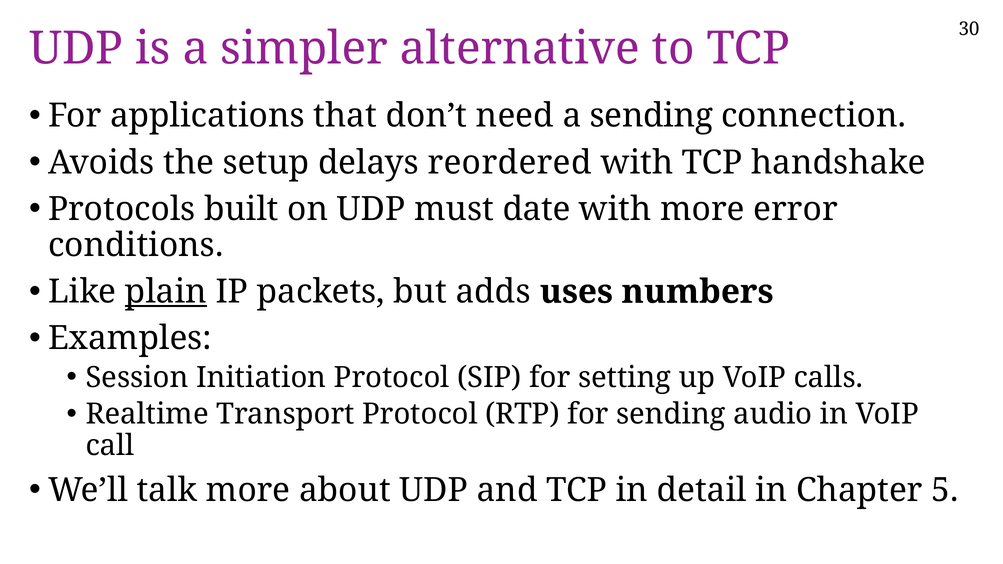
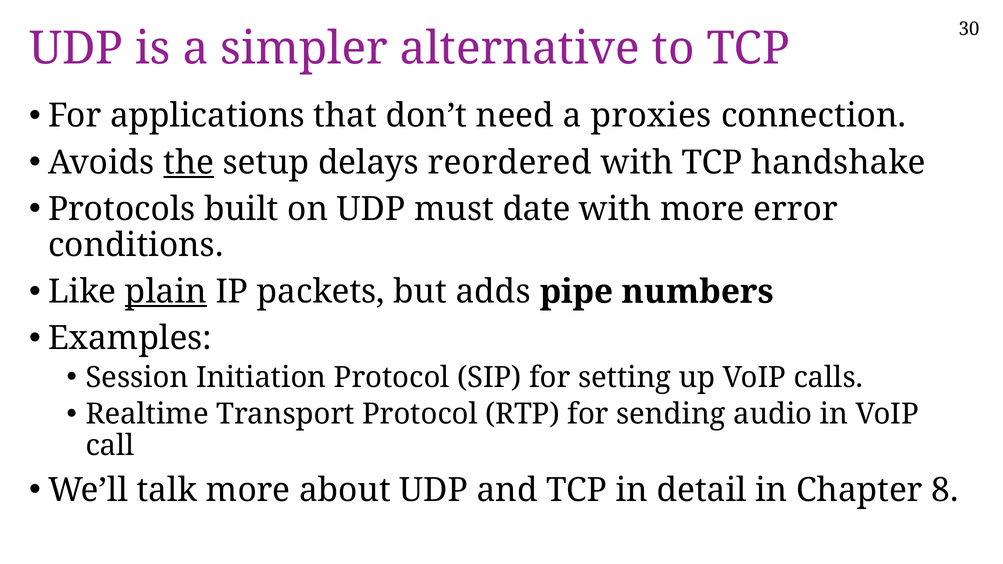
a sending: sending -> proxies (651, 116)
the underline: none -> present (189, 163)
uses: uses -> pipe (576, 292)
5: 5 -> 8 (945, 490)
